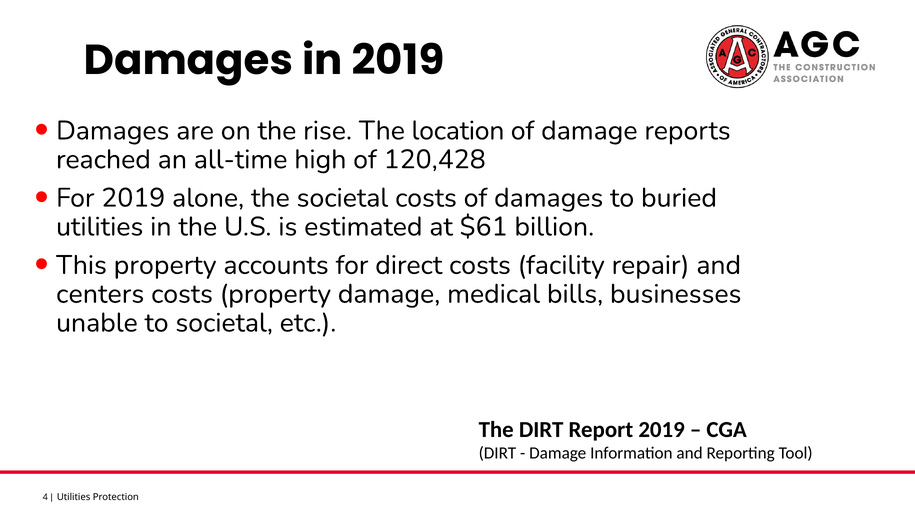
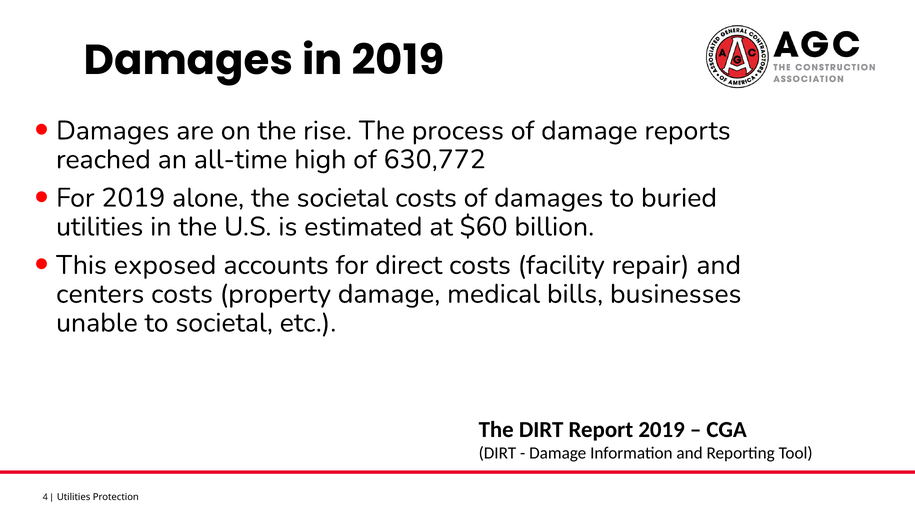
location: location -> process (458, 130)
120,428: 120,428 -> 630,772 (435, 159)
$61: $61 -> $60 (484, 227)
This property: property -> exposed (165, 265)
